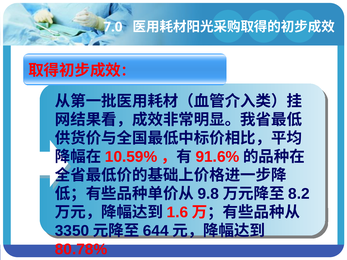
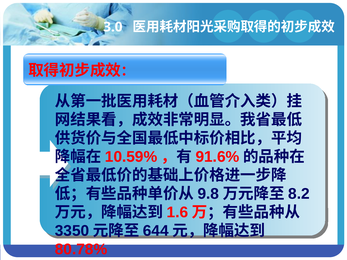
7.0: 7.0 -> 3.0 (113, 27)
